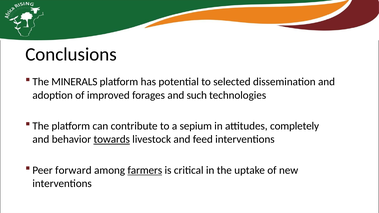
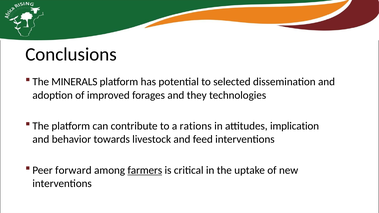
such: such -> they (197, 95)
sepium: sepium -> rations (196, 126)
completely: completely -> implication (295, 126)
towards underline: present -> none (112, 139)
